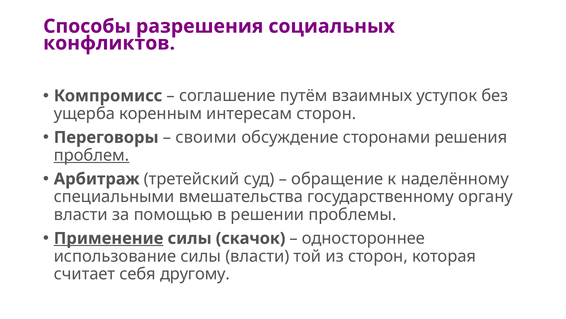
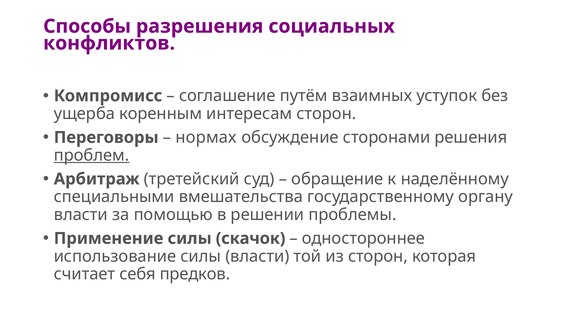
своими: своими -> нормах (206, 137)
Применение underline: present -> none (109, 238)
другому: другому -> предков (195, 274)
